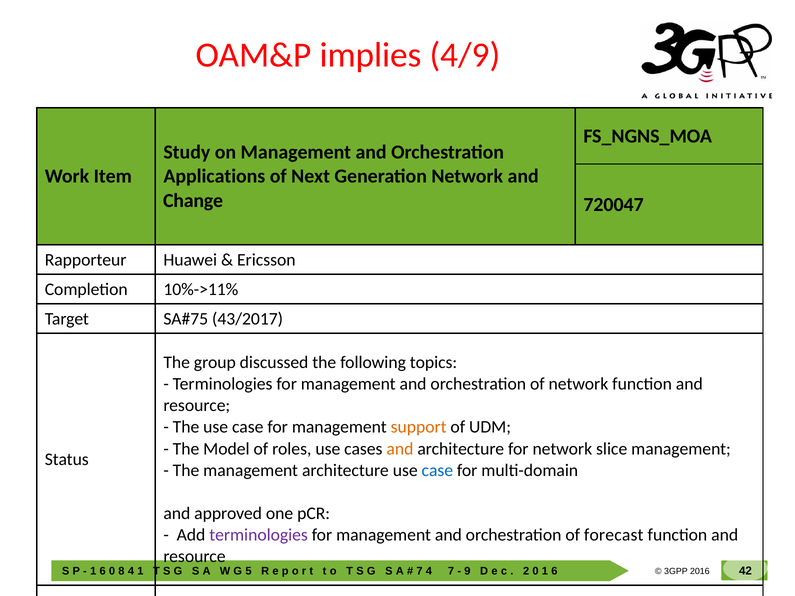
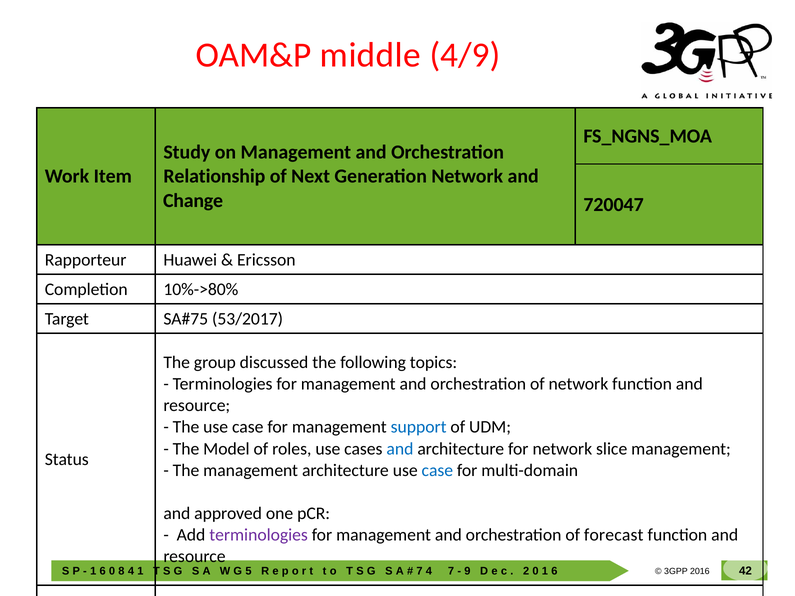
implies: implies -> middle (370, 55)
Applications: Applications -> Relationship (214, 176)
10%->11%: 10%->11% -> 10%->80% (201, 289)
43/2017: 43/2017 -> 53/2017 (248, 319)
support colour: orange -> blue (419, 427)
and colour: orange -> blue (400, 449)
